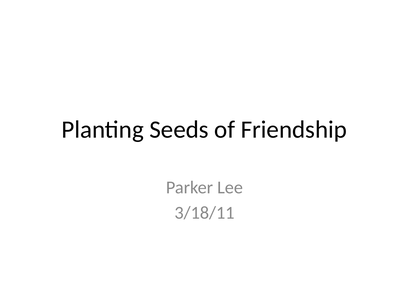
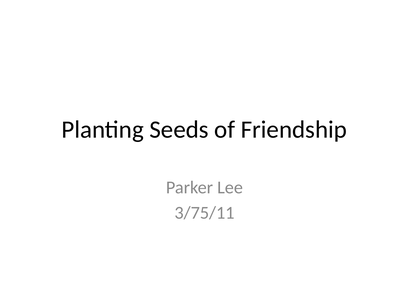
3/18/11: 3/18/11 -> 3/75/11 (204, 214)
